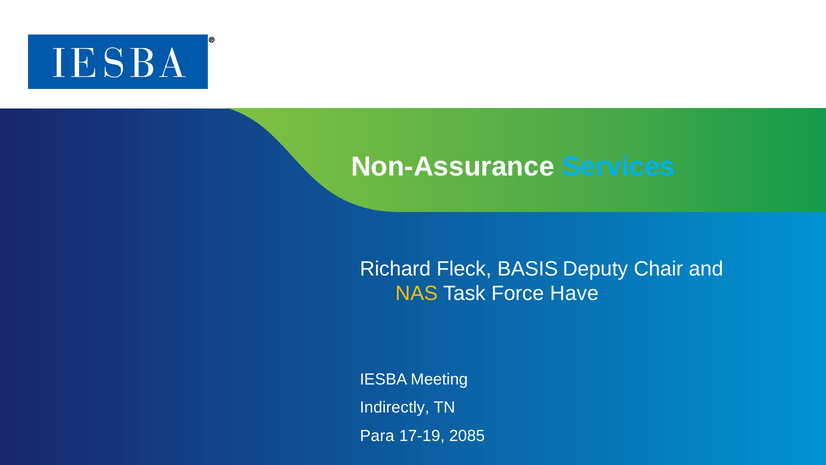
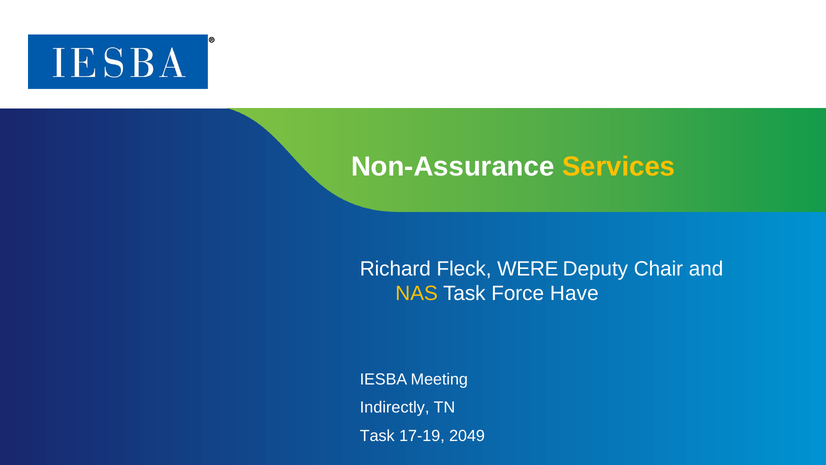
Services colour: light blue -> yellow (619, 166)
BASIS: BASIS -> WERE (528, 269)
Para: Para -> Task (377, 436)
2085: 2085 -> 2049 (467, 436)
